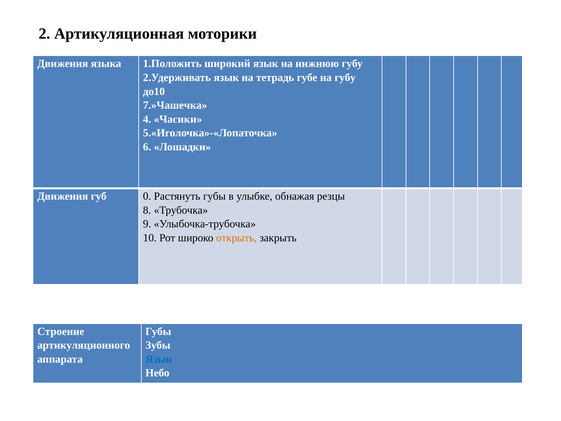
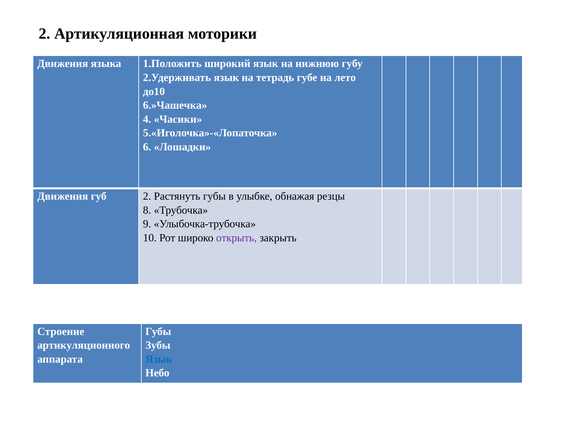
на губу: губу -> лето (345, 78)
7.»Чашечка: 7.»Чашечка -> 6.»Чашечка (175, 105)
губ 0: 0 -> 2 (147, 196)
открыть colour: orange -> purple (236, 238)
